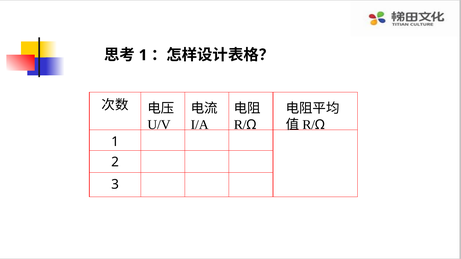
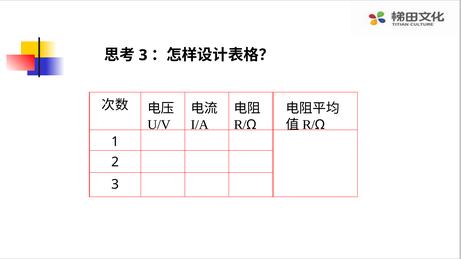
1: 1 -> 3 (143, 55)
